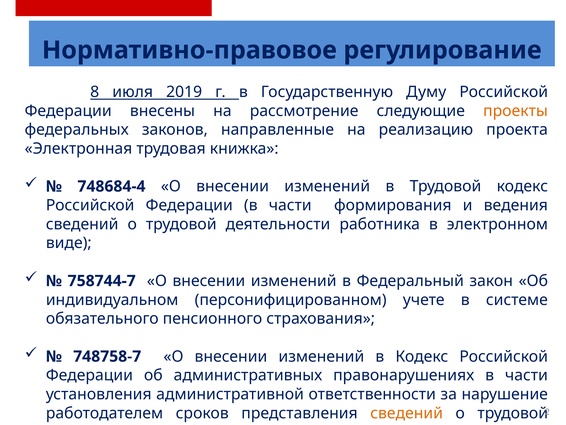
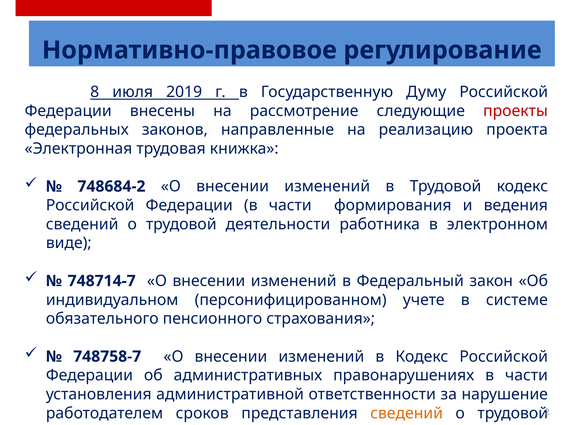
проекты colour: orange -> red (516, 111)
748684-4: 748684-4 -> 748684-2 (111, 186)
758744-7: 758744-7 -> 748714-7 (102, 281)
